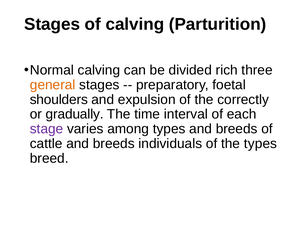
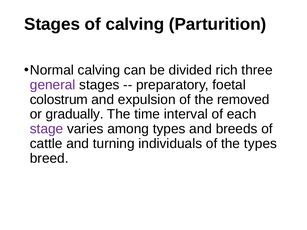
general colour: orange -> purple (53, 85)
shoulders: shoulders -> colostrum (59, 100)
correctly: correctly -> removed (243, 100)
cattle and breeds: breeds -> turning (114, 144)
